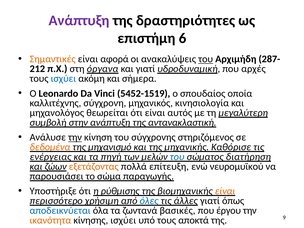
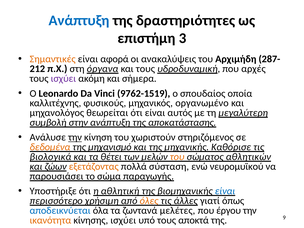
Ανάπτυξη colour: purple -> blue (79, 21)
6: 6 -> 3 (183, 38)
του underline: present -> none (206, 59)
και γιατί: γιατί -> τους (145, 69)
ισχύει colour: blue -> purple (63, 79)
5452-1519: 5452-1519 -> 9762-1519 (144, 93)
σύγχρονη: σύγχρονη -> φυσικούς (105, 103)
κινησιολογία: κινησιολογία -> οργανωμένο (202, 103)
αντανακλαστική: αντανακλαστική -> αποκατάστασης (182, 123)
σύγχρονης: σύγχρονης -> χωριστούν (153, 137)
ενέργειας: ενέργειας -> βιολογικά (50, 157)
πηγή: πηγή -> θέτει (111, 157)
του colour: blue -> orange (177, 157)
διατήρηση: διατήρηση -> αθλητικών (248, 157)
επίτευξη: επίτευξη -> σύσταση (169, 167)
ρύθμισης: ρύθμισης -> αθλητική (120, 191)
είναι colour: orange -> blue (225, 191)
όλες colour: blue -> orange (149, 201)
βασικές: βασικές -> μελέτες (177, 211)
